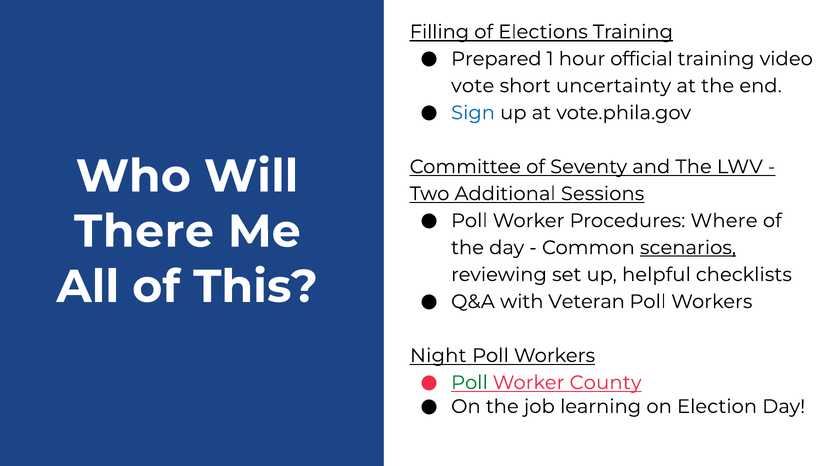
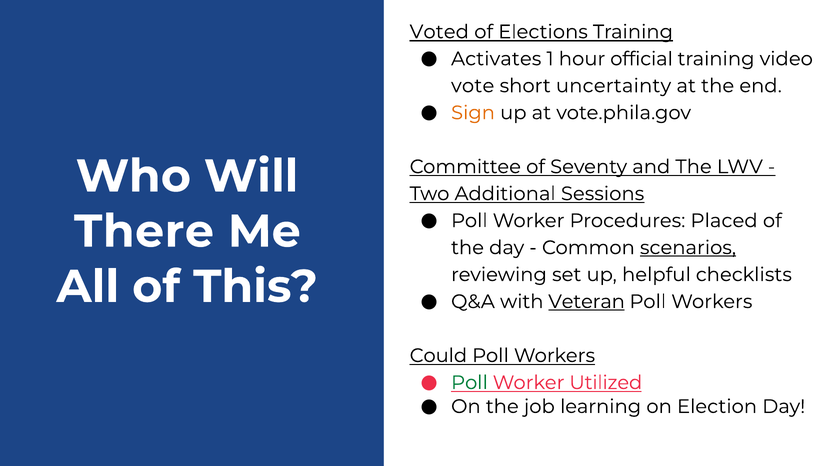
Filling: Filling -> Voted (439, 32)
Prepared: Prepared -> Activates (496, 59)
Sign colour: blue -> orange (473, 113)
Where: Where -> Placed (724, 221)
Veteran underline: none -> present (587, 301)
Night: Night -> Could (438, 355)
County: County -> Utilized (606, 382)
